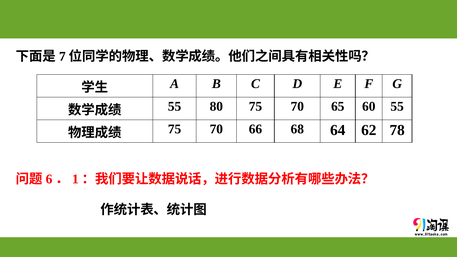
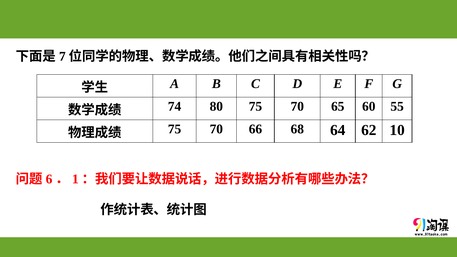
55: 55 -> 74 (175, 106)
78: 78 -> 10 (397, 130)
